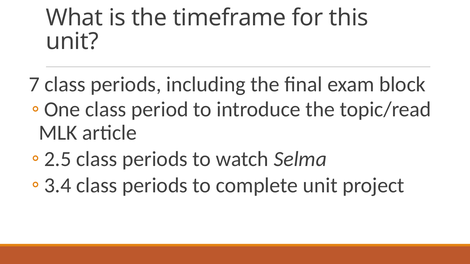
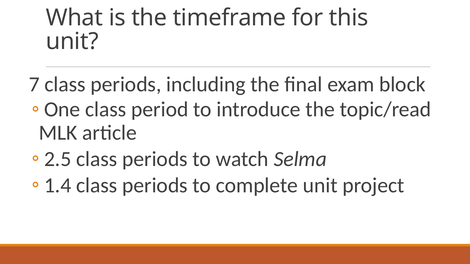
3.4: 3.4 -> 1.4 (58, 186)
